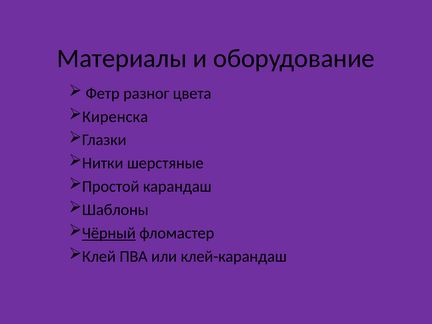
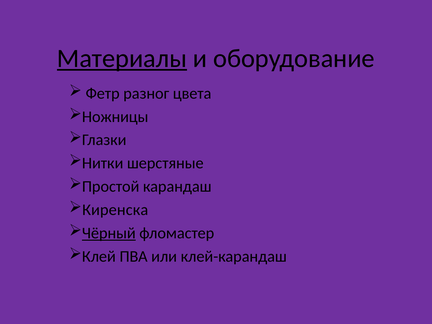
Материалы underline: none -> present (122, 58)
Киренска: Киренска -> Ножницы (115, 117)
Шаблоны: Шаблоны -> Киренска (115, 210)
